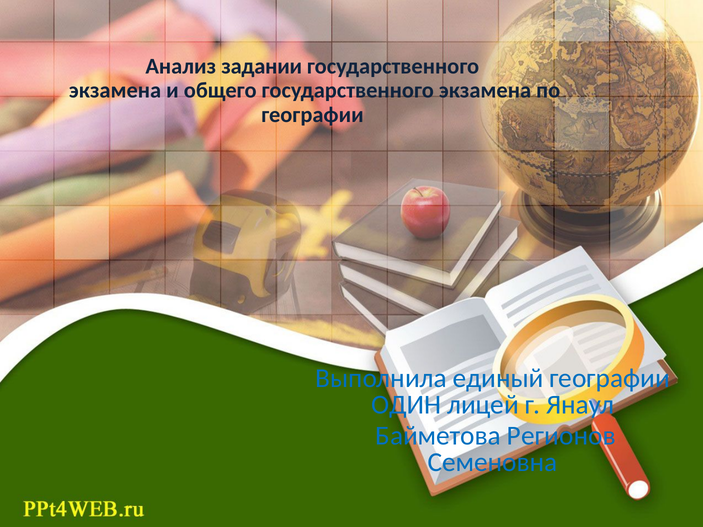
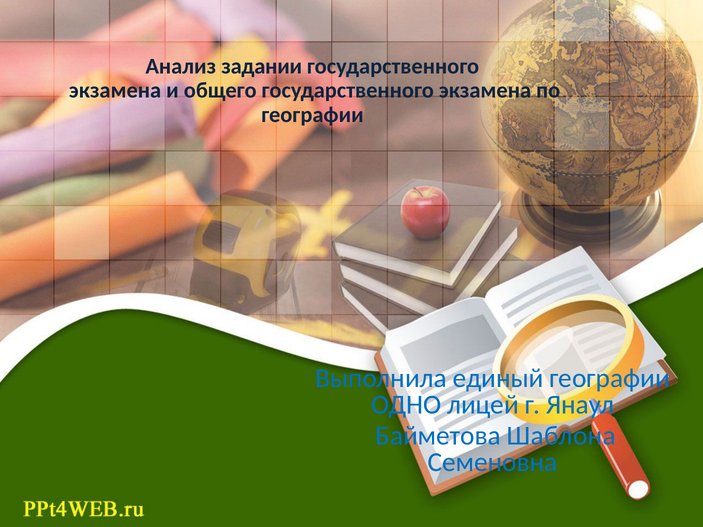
ОДИН: ОДИН -> ОДНО (406, 405)
Регионов: Регионов -> Шаблона (561, 436)
